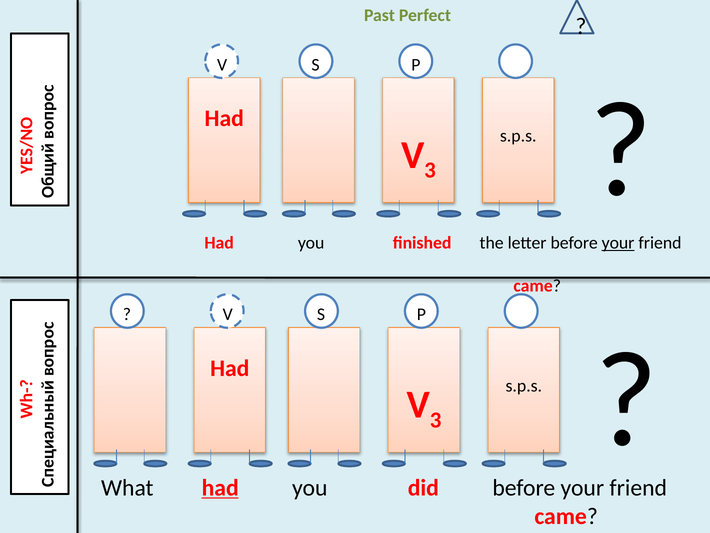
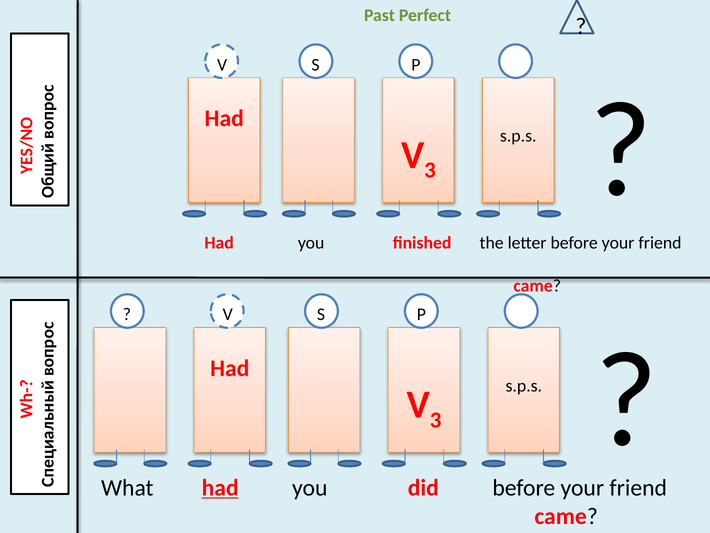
your underline: present -> none (618, 243)
